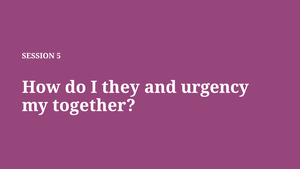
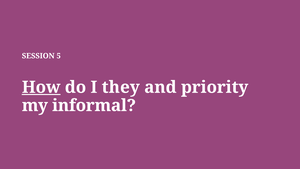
How underline: none -> present (41, 87)
urgency: urgency -> priority (215, 87)
together: together -> informal (94, 105)
